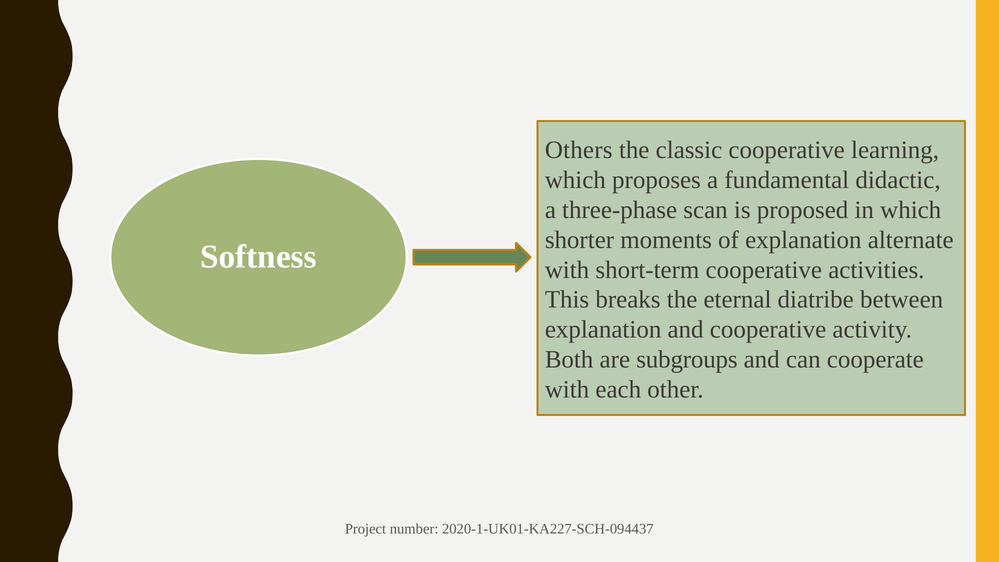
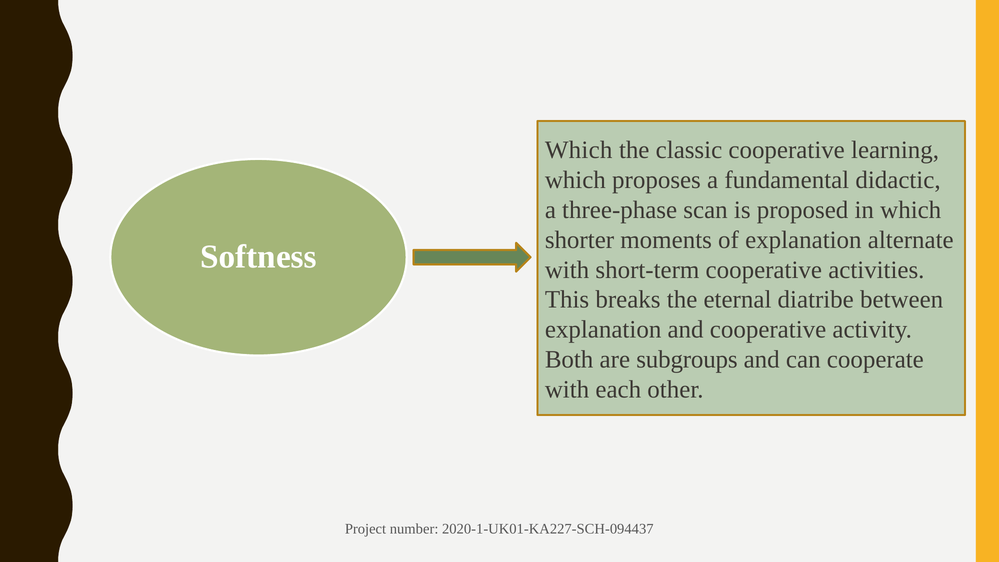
Others: Others -> Which (579, 150)
